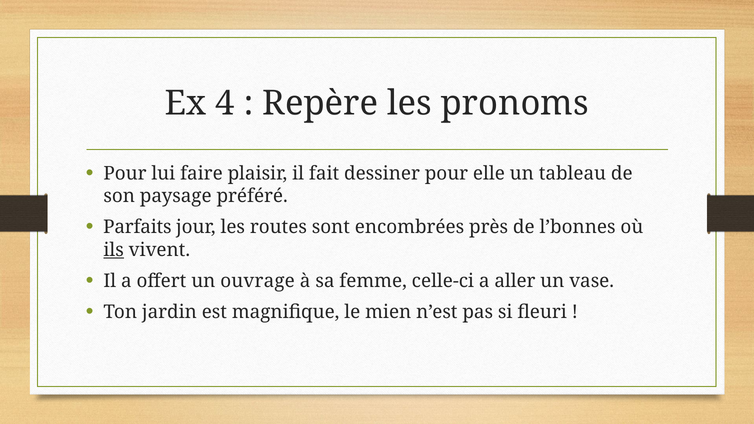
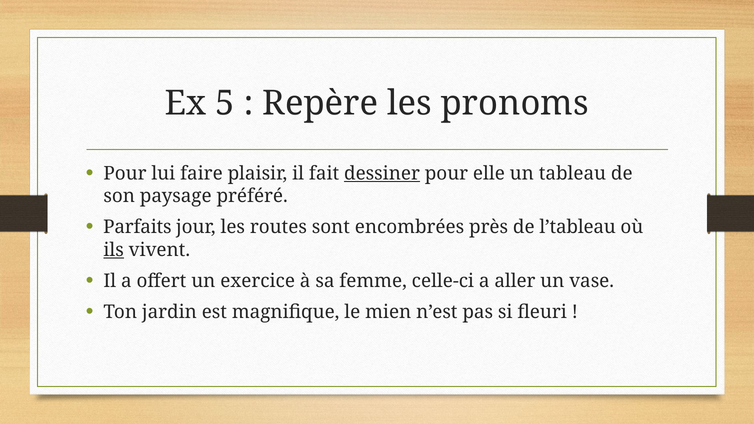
4: 4 -> 5 (225, 103)
dessiner underline: none -> present (382, 174)
l’bonnes: l’bonnes -> l’tableau (578, 227)
ouvrage: ouvrage -> exercice (258, 281)
